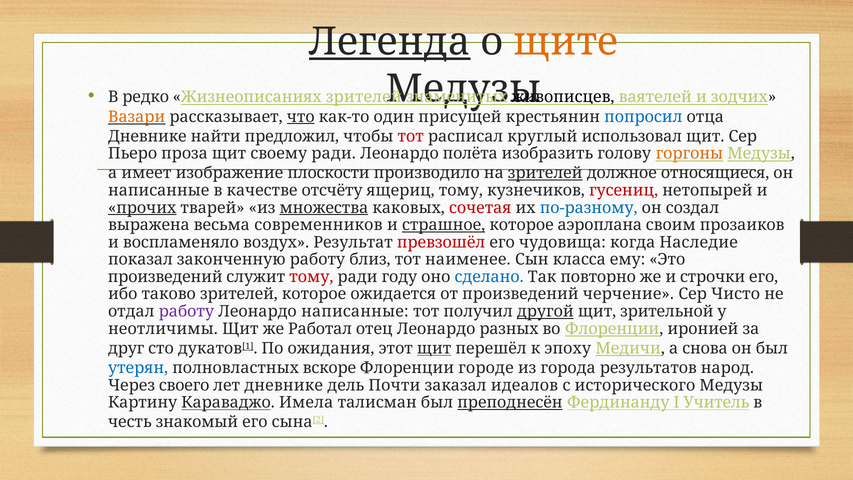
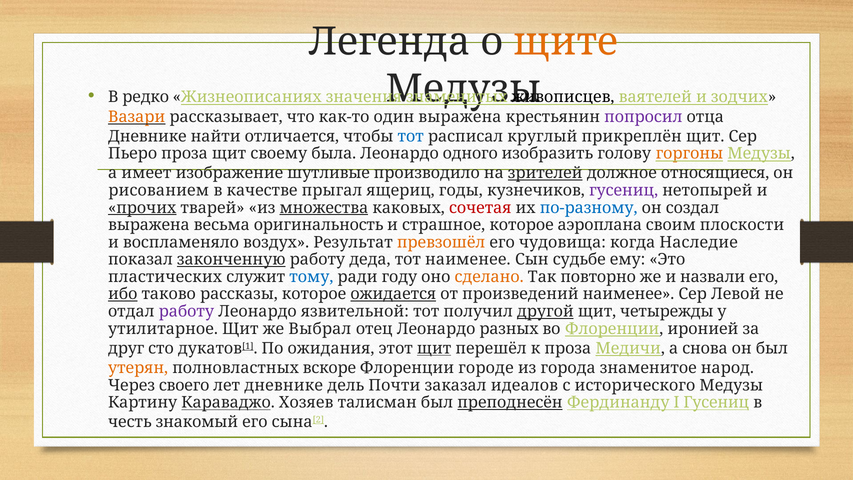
Легенда underline: present -> none (390, 42)
Жизнеописаниях зрителей: зрителей -> значения (364, 97)
что underline: present -> none (301, 117)
один присущей: присущей -> выражена (460, 117)
попросил colour: blue -> purple (643, 117)
предложил: предложил -> отличается (292, 136)
тот colour: red -> blue (411, 136)
использовал: использовал -> прикреплён (632, 136)
своему ради: ради -> была (334, 154)
полёта: полёта -> одного (470, 154)
плоскости: плоскости -> шутливые (329, 173)
написанные: написанные -> рисованием (159, 190)
отсчёту: отсчёту -> прыгал (332, 190)
ящериц тому: тому -> годы (461, 190)
гусениц colour: red -> purple (624, 190)
современников: современников -> оригинальность (319, 225)
страшное underline: present -> none (444, 225)
прозаиков: прозаиков -> плоскости (742, 225)
превзошёл colour: red -> orange (441, 242)
законченную underline: none -> present (231, 260)
близ: близ -> деда (370, 260)
класса: класса -> судьбе (579, 260)
произведений: произведений -> пластических (165, 277)
тому colour: red -> blue (311, 277)
сделано colour: blue -> orange (489, 277)
строчки: строчки -> назвали (713, 277)
ибо underline: none -> present (123, 294)
таково зрителей: зрителей -> рассказы (239, 294)
ожидается underline: none -> present (393, 294)
произведений черчение: черчение -> наименее (629, 294)
Чисто: Чисто -> Левой (736, 294)
Леонардо написанные: написанные -> язвительной (355, 311)
зрительной: зрительной -> четырежды (667, 311)
неотличимы: неотличимы -> утилитарное (163, 329)
Работал: Работал -> Выбрал (320, 329)
к эпоху: эпоху -> проза (568, 348)
утерян colour: blue -> orange (138, 368)
результатов: результатов -> знаменитое (648, 368)
Имела: Имела -> Хозяев (306, 402)
I Учитель: Учитель -> Гусениц (716, 402)
